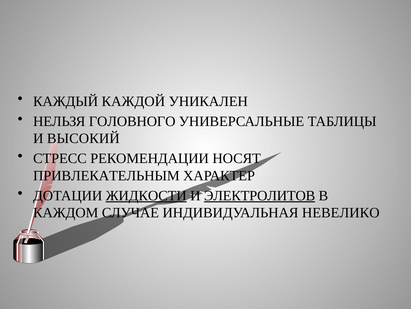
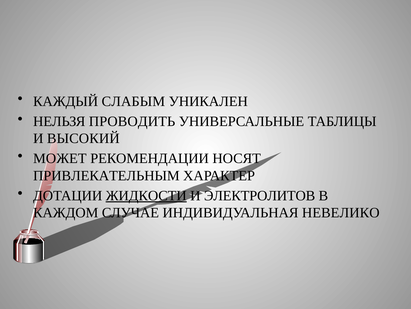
КАЖДОЙ: КАЖДОЙ -> СЛАБЫМ (133, 101)
ГОЛОВНОГО: ГОЛОВНОГО -> ПРОВОДИТЬ (132, 121)
СТРЕСС: СТРЕСС -> МОЖЕТ (60, 158)
ЭЛЕКТРОЛИТОВ underline: present -> none (260, 195)
